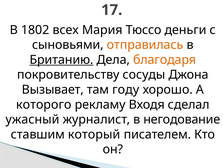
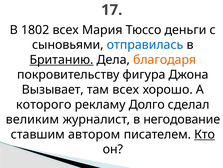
отправилась colour: orange -> blue (145, 45)
сосуды: сосуды -> фигура (144, 74)
там году: году -> всех (126, 89)
Входя: Входя -> Долго (147, 104)
ужасный: ужасный -> великим (32, 119)
который: который -> автором (94, 134)
Кто underline: none -> present (205, 134)
